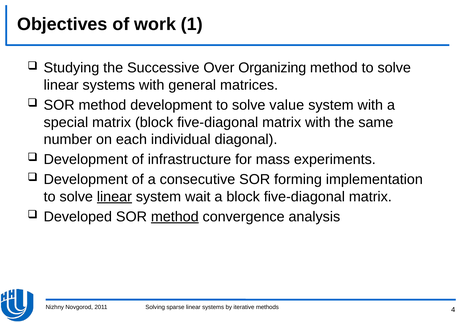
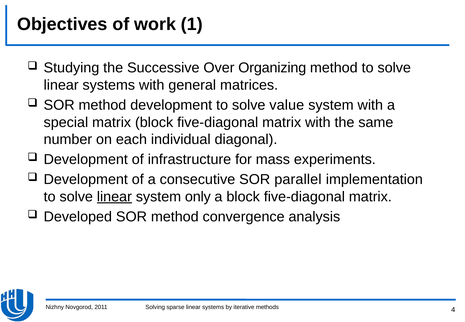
forming: forming -> parallel (298, 180)
wait: wait -> only (198, 197)
method underline: present -> none (175, 217)
